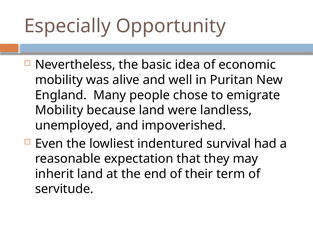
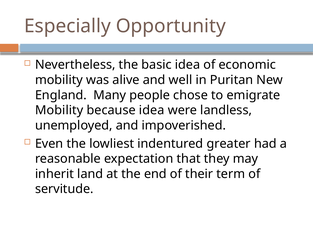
because land: land -> idea (152, 110)
survival: survival -> greater (229, 143)
